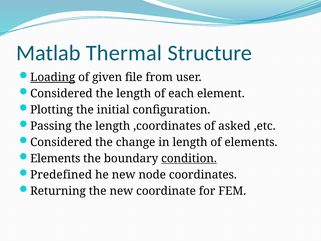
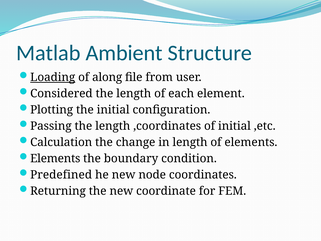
Thermal: Thermal -> Ambient (124, 53)
given: given -> along (107, 77)
of asked: asked -> initial (234, 126)
Considered: Considered -> Calculation (61, 142)
condition underline: present -> none (189, 158)
